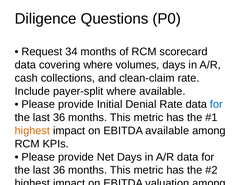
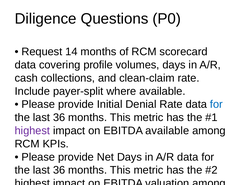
34: 34 -> 14 (71, 52)
covering where: where -> profile (98, 65)
highest colour: orange -> purple (32, 130)
